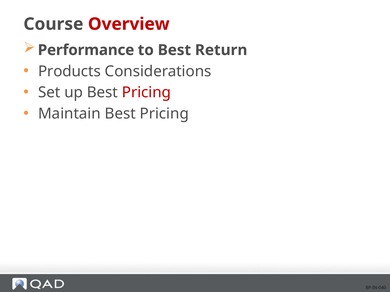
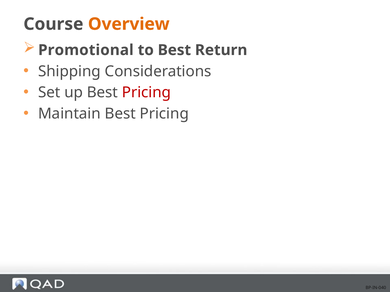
Overview colour: red -> orange (129, 24)
Performance: Performance -> Promotional (86, 50)
Products: Products -> Shipping (69, 71)
